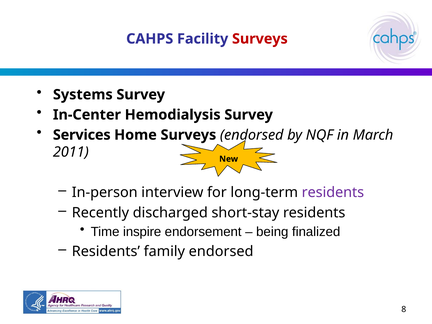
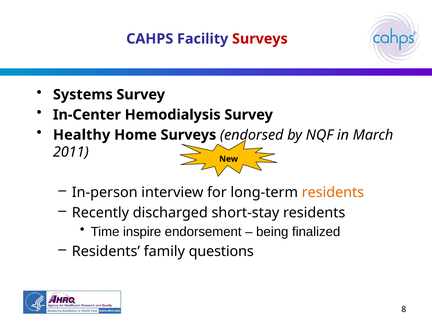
Services: Services -> Healthy (82, 135)
residents colour: purple -> orange (333, 193)
family endorsed: endorsed -> questions (221, 251)
